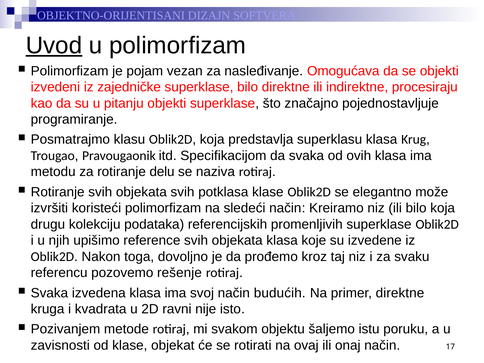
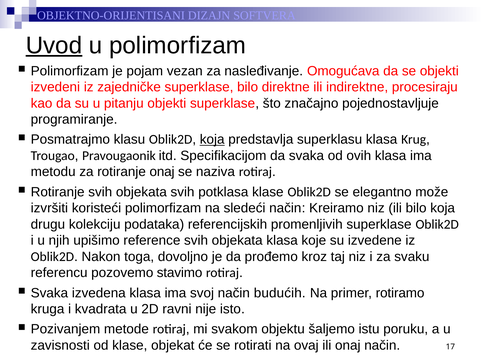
koja underline: none -> present (212, 140)
rotiranje delu: delu -> onaj (162, 172)
rešenje: rešenje -> stavimo (180, 273)
primer direktne: direktne -> rotiramo (400, 293)
